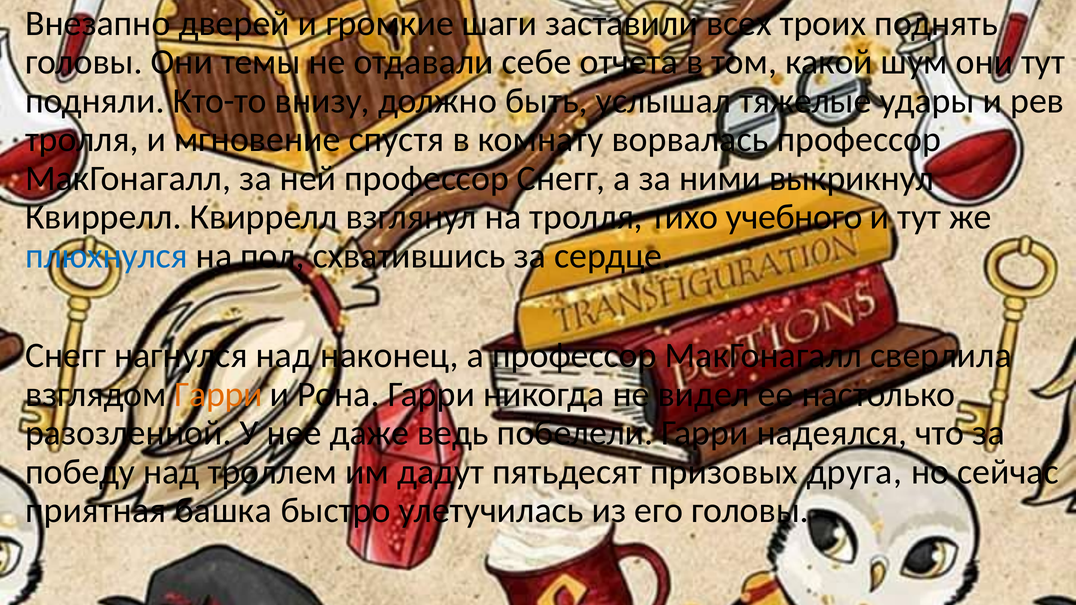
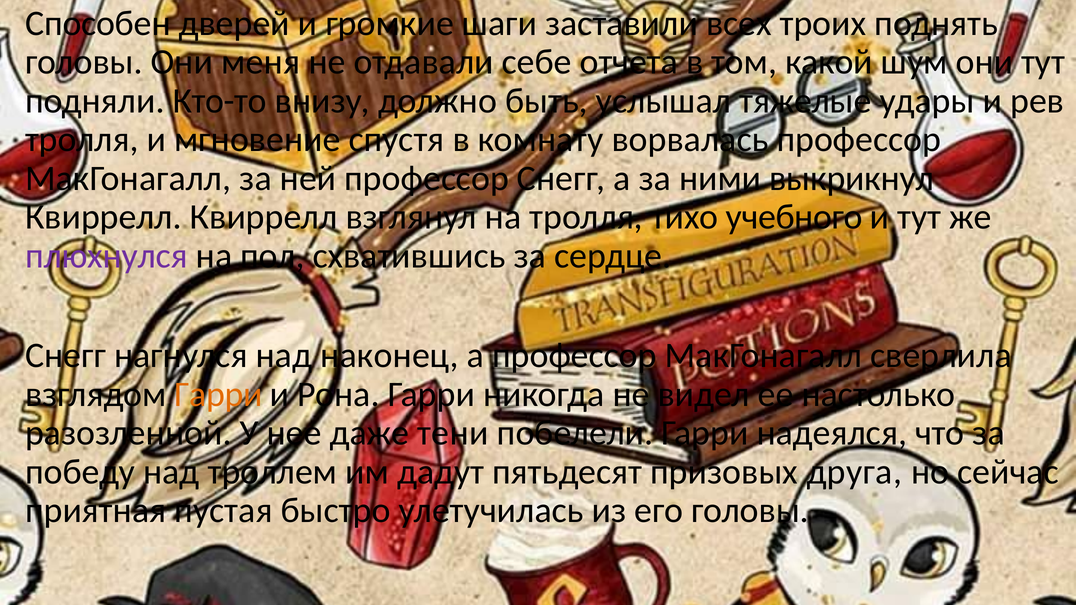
Внезапно: Внезапно -> Способен (98, 23)
темы: темы -> меня (261, 62)
плюхнулся colour: blue -> purple (106, 256)
ведь: ведь -> тени (453, 433)
башка: башка -> пустая (223, 511)
